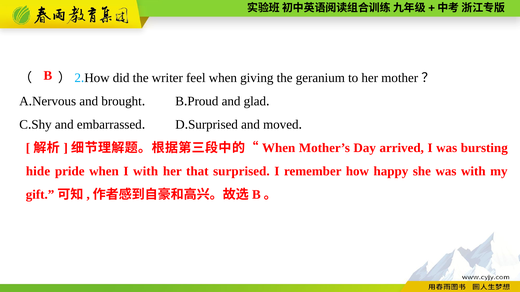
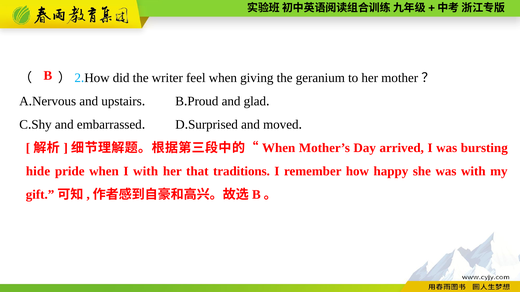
brought: brought -> upstairs (122, 101)
that surprised: surprised -> traditions (241, 172)
